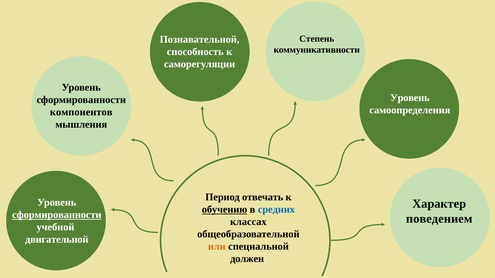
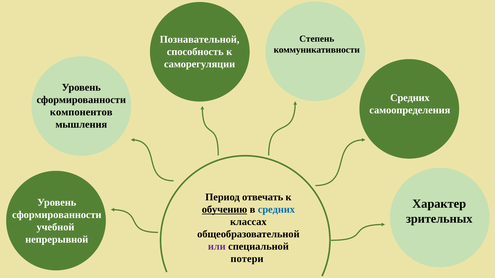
Уровень: Уровень -> Средних (410, 98)
сформированности underline: present -> none (57, 215)
поведением: поведением -> зрительных (439, 219)
двигательной: двигательной -> непрерывной (57, 240)
или colour: orange -> purple (217, 247)
должен: должен -> потери (247, 259)
